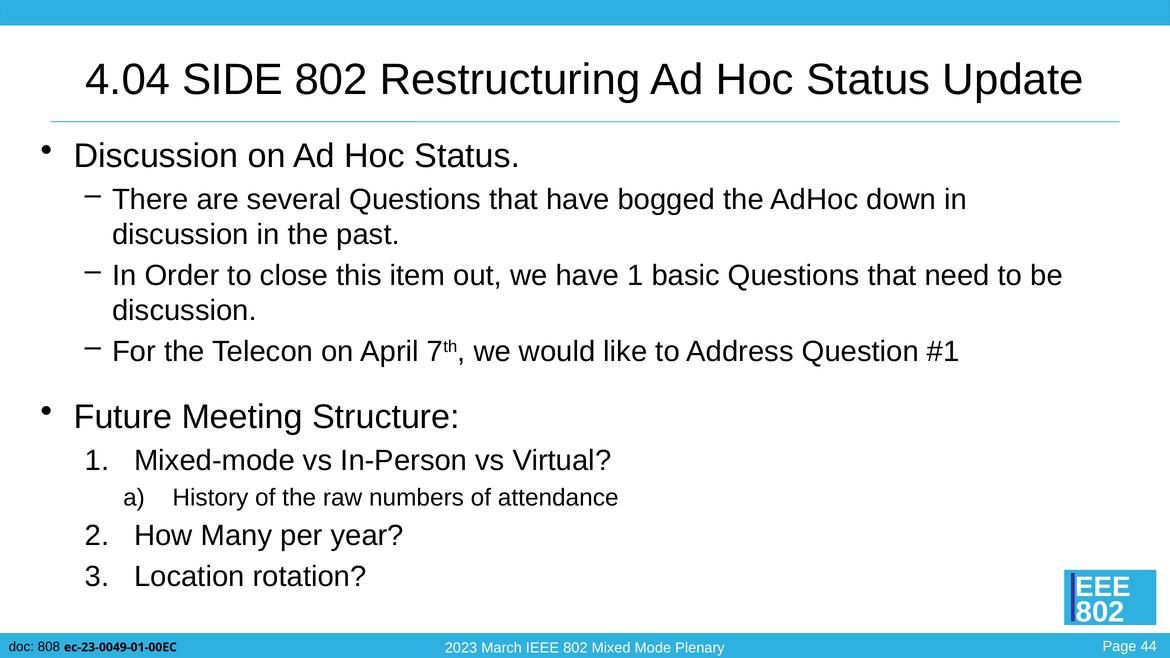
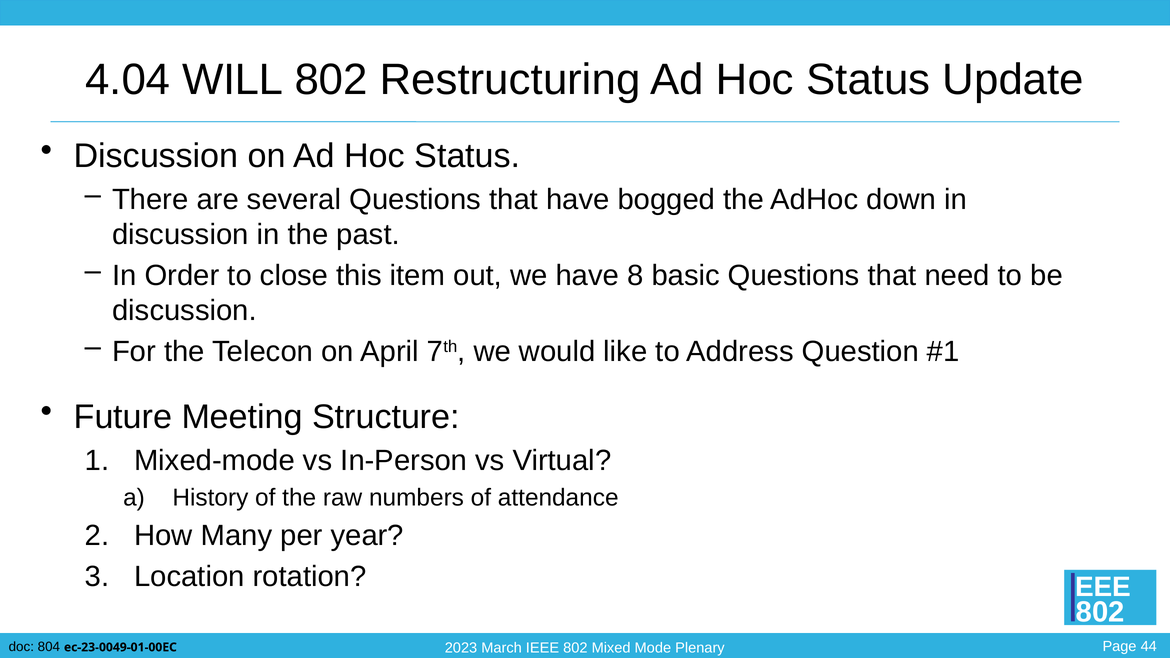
SIDE: SIDE -> WILL (233, 80)
have 1: 1 -> 8 (635, 276)
808: 808 -> 804 (49, 647)
